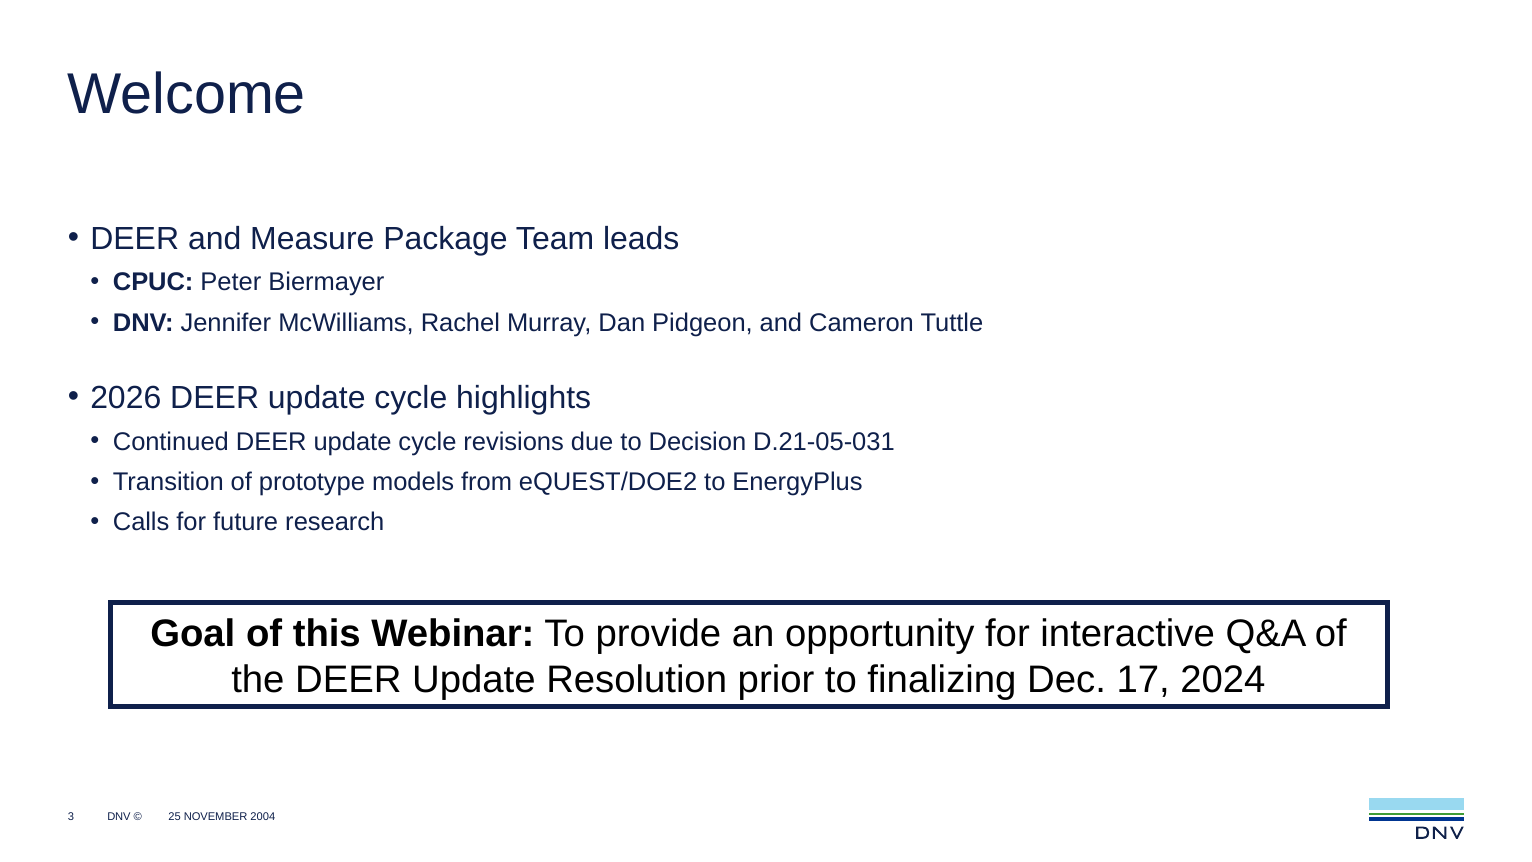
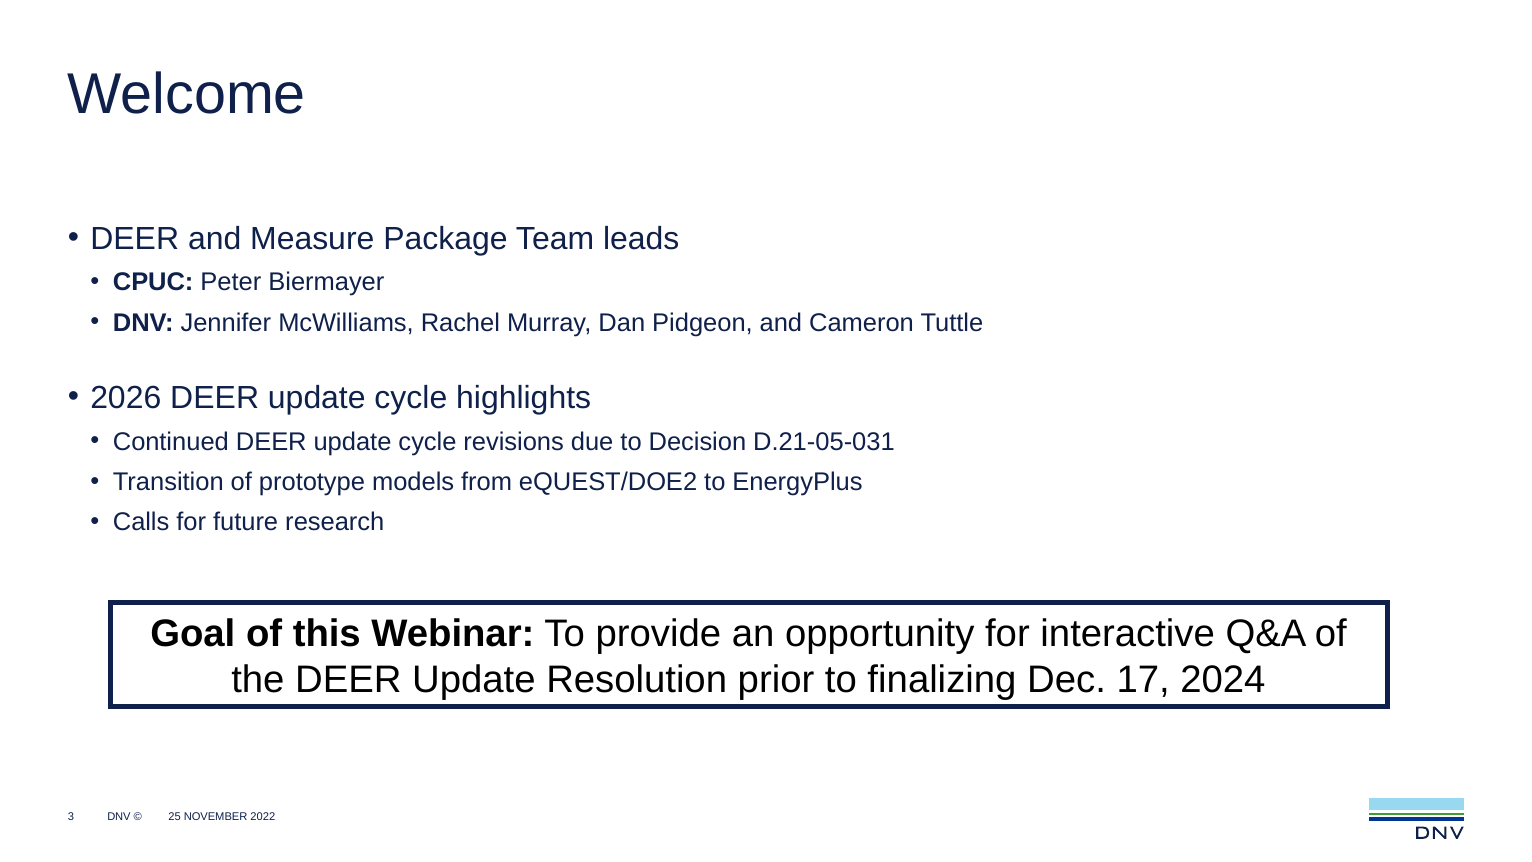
2004: 2004 -> 2022 (263, 817)
